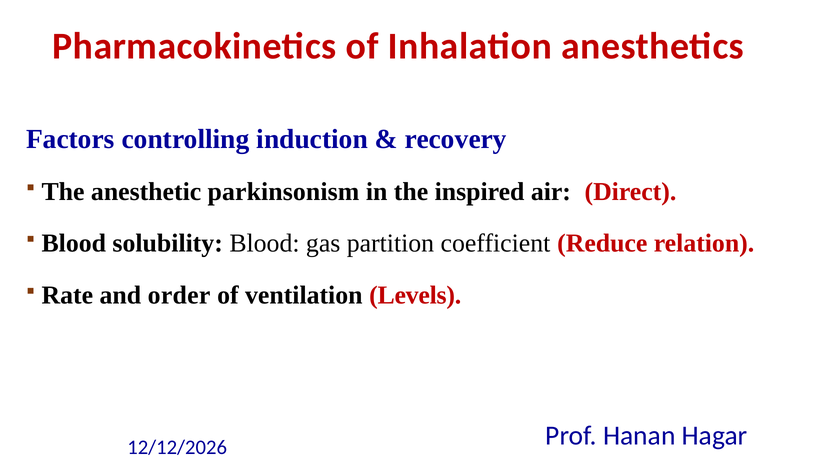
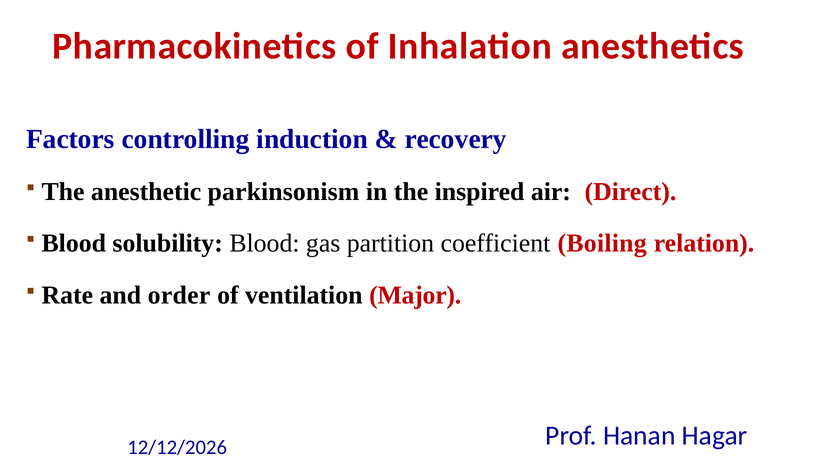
Reduce: Reduce -> Boiling (602, 243)
Levels: Levels -> Major (415, 295)
